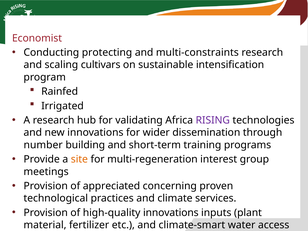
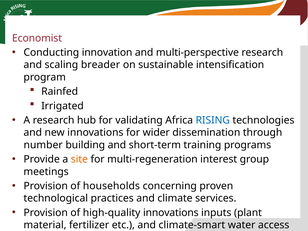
protecting: protecting -> innovation (107, 53)
multi-constraints: multi-constraints -> multi-perspective (197, 53)
cultivars: cultivars -> breader (101, 65)
RISING colour: purple -> blue (213, 120)
appreciated: appreciated -> households (111, 186)
